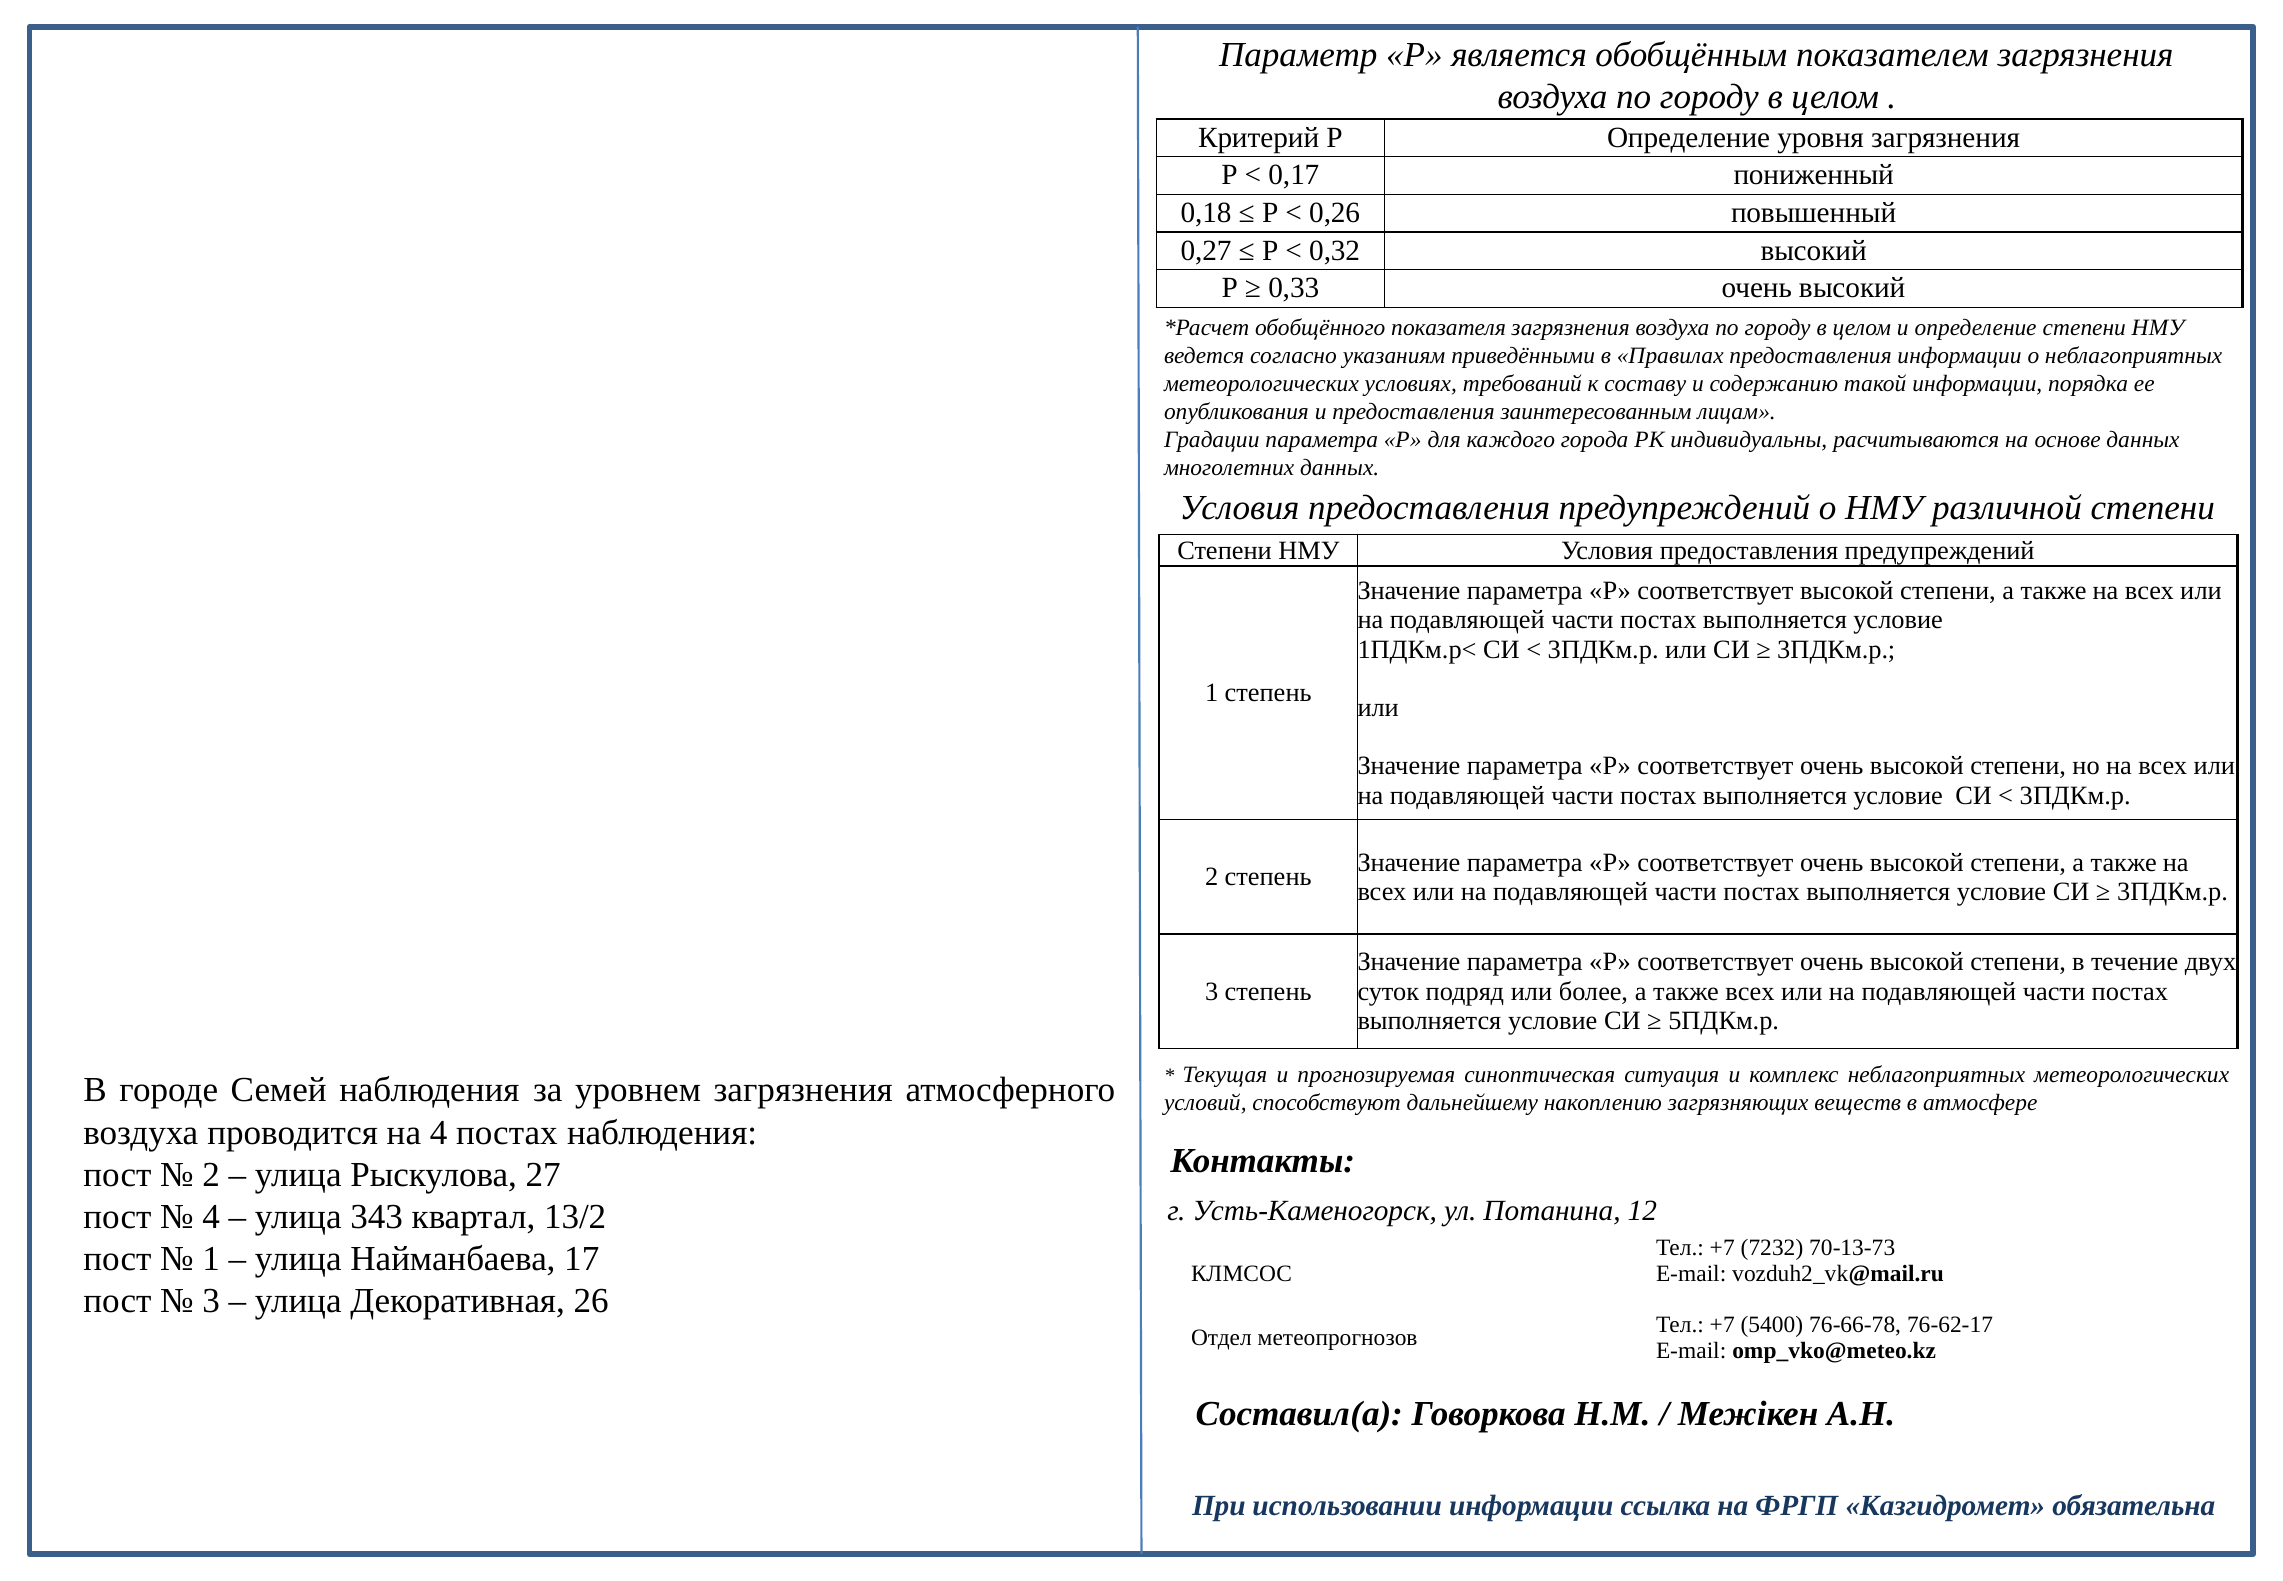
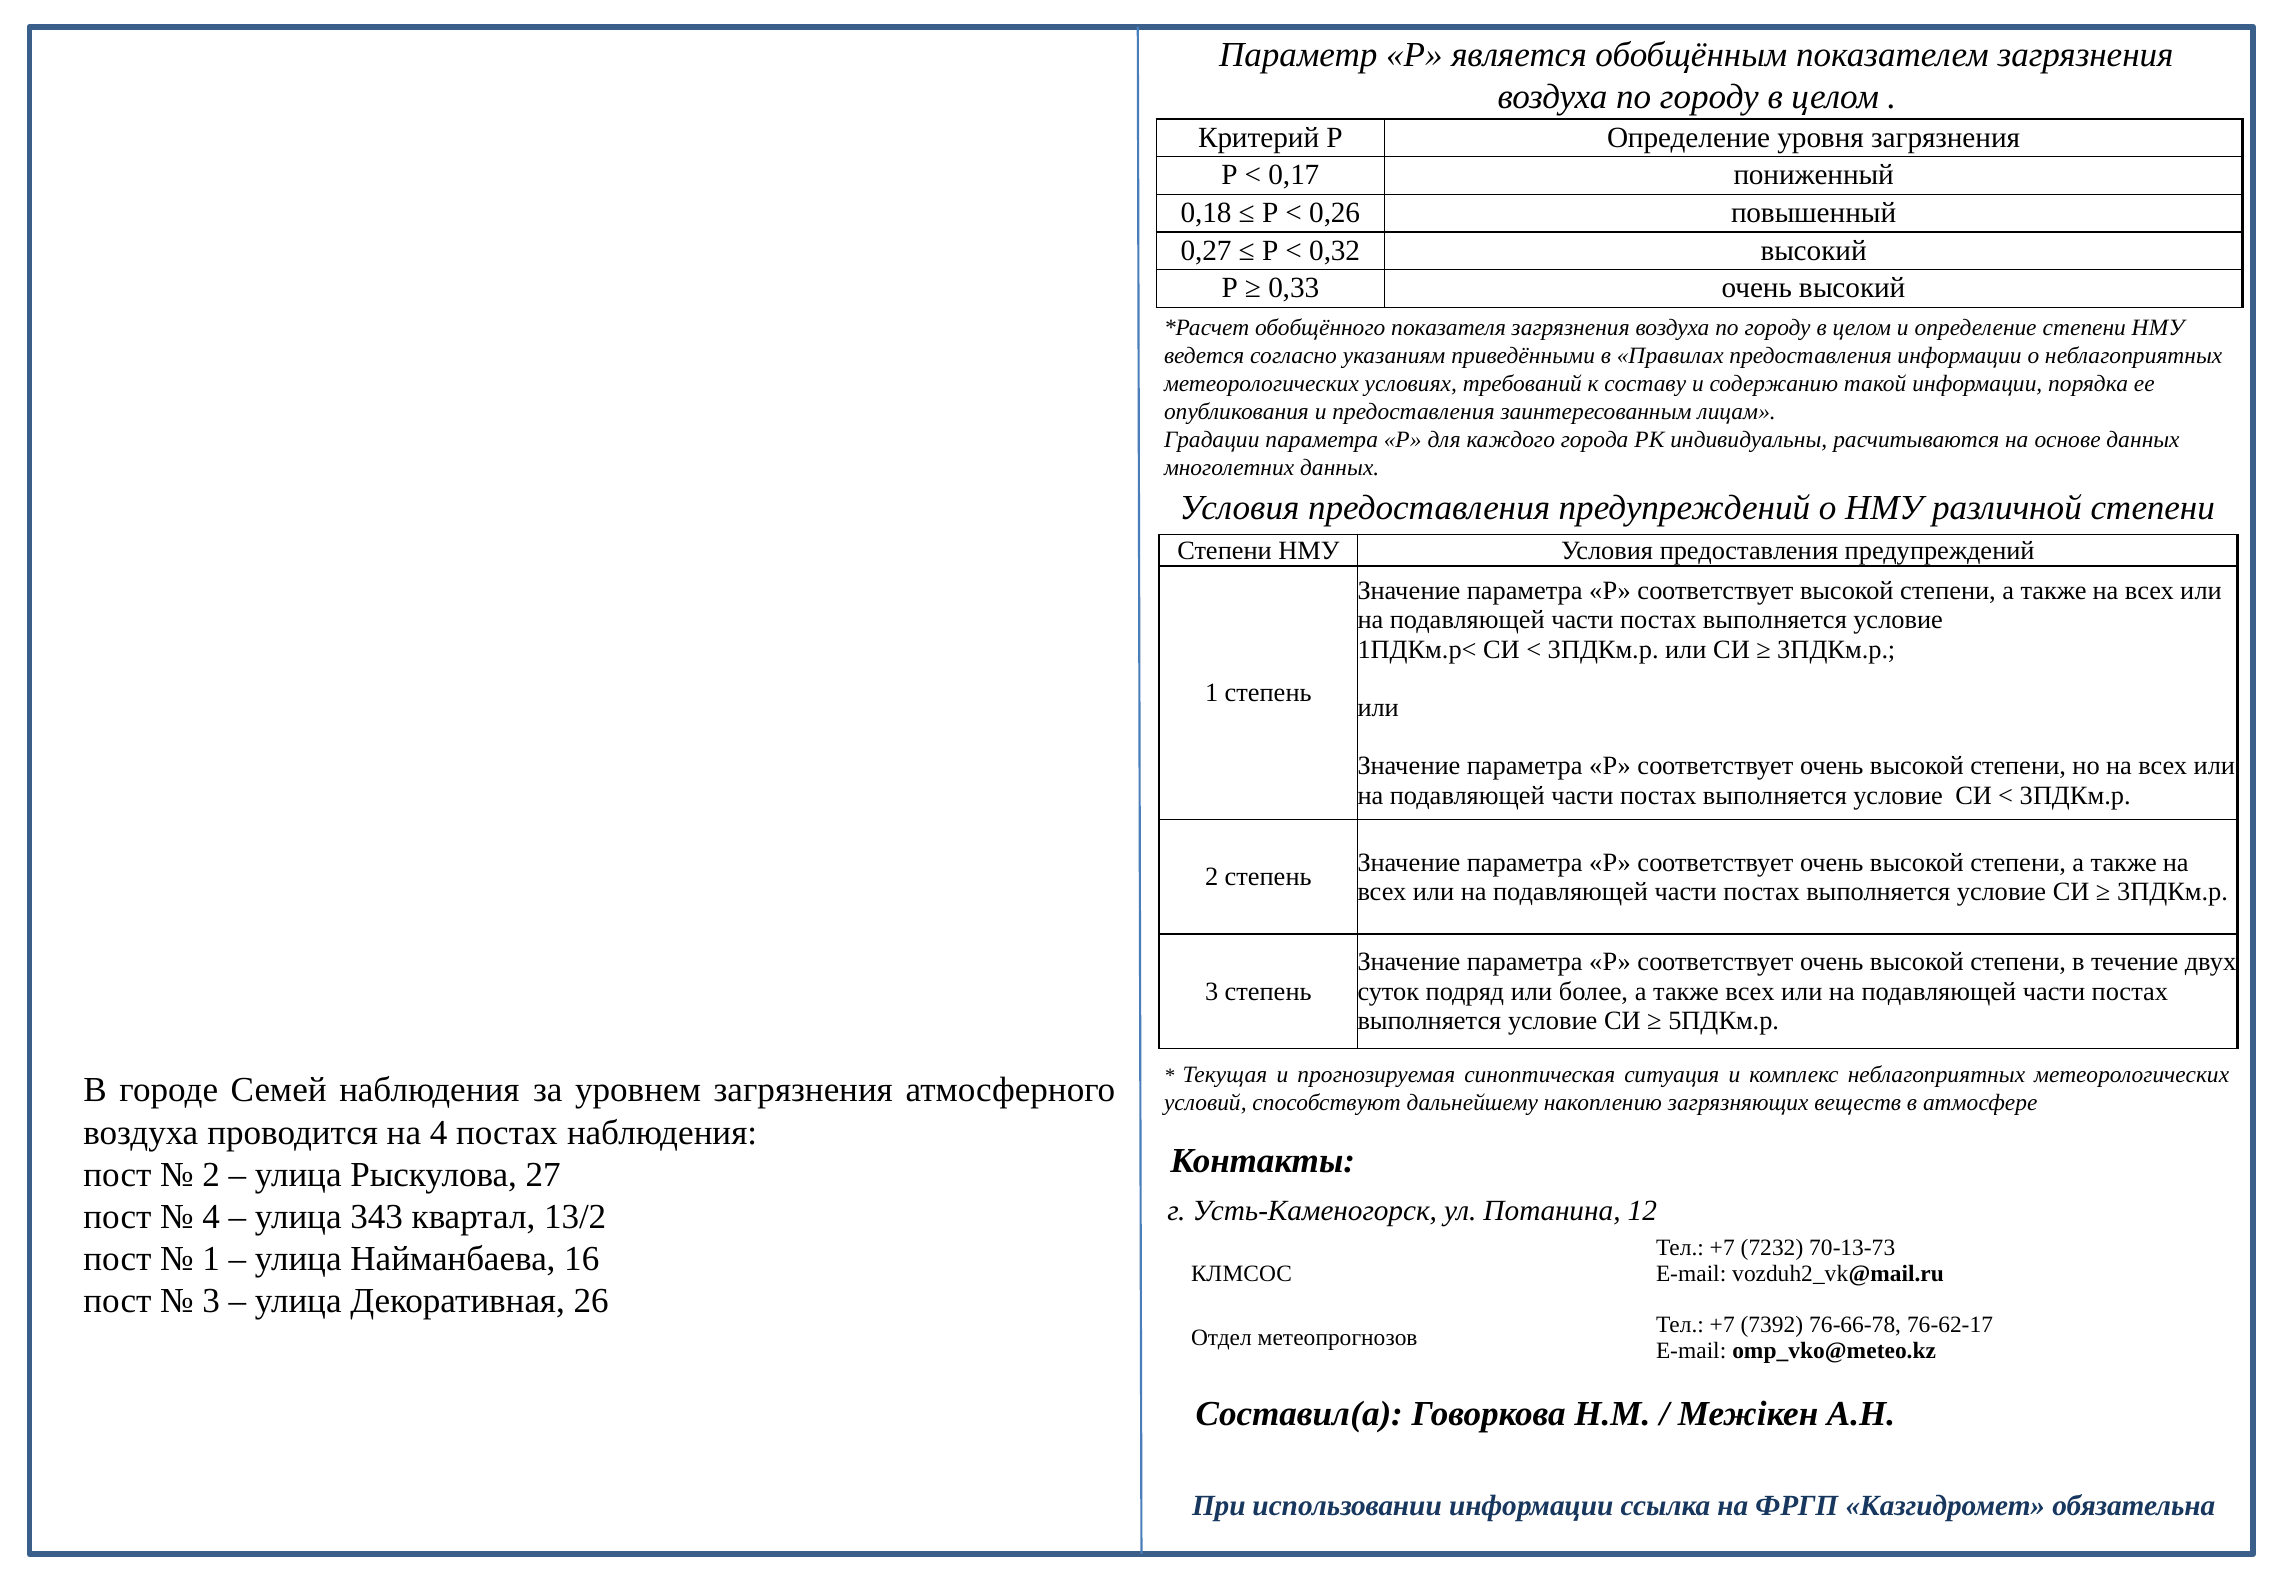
17: 17 -> 16 (582, 1259)
5400: 5400 -> 7392 (1772, 1324)
